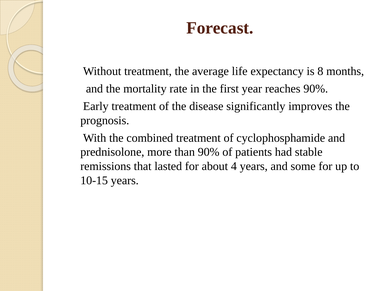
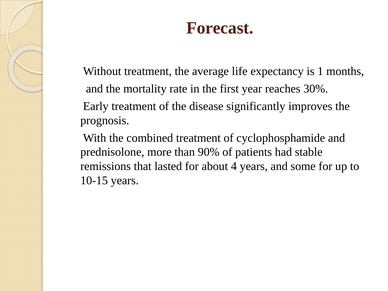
8: 8 -> 1 (320, 71)
reaches 90%: 90% -> 30% (316, 89)
